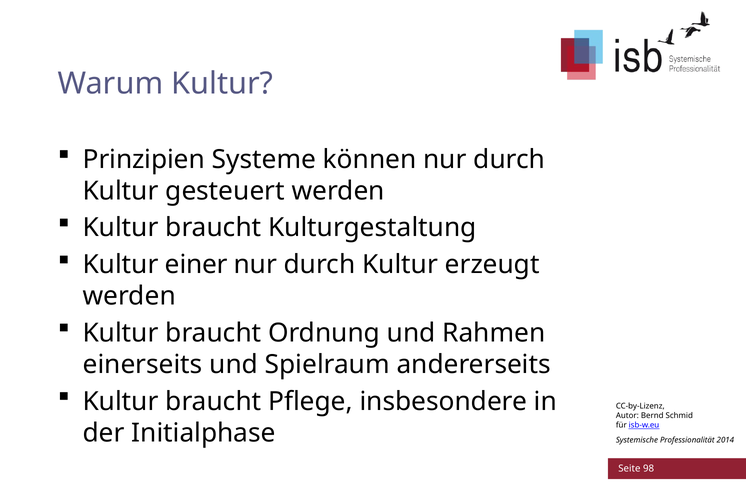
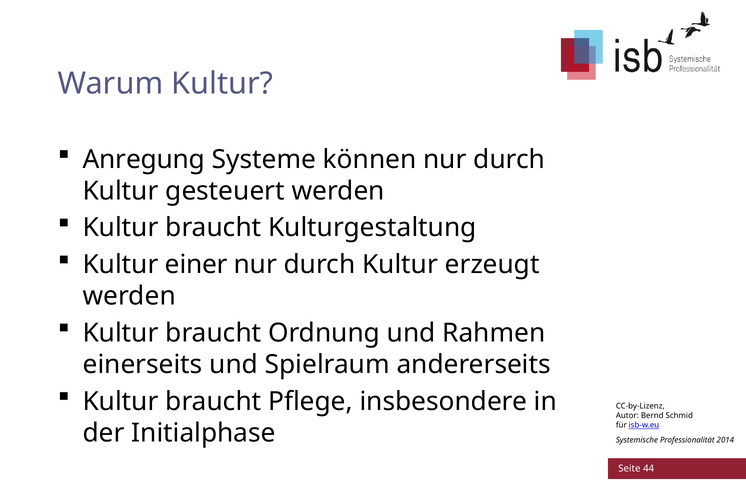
Prinzipien: Prinzipien -> Anregung (144, 159)
98: 98 -> 44 (649, 469)
